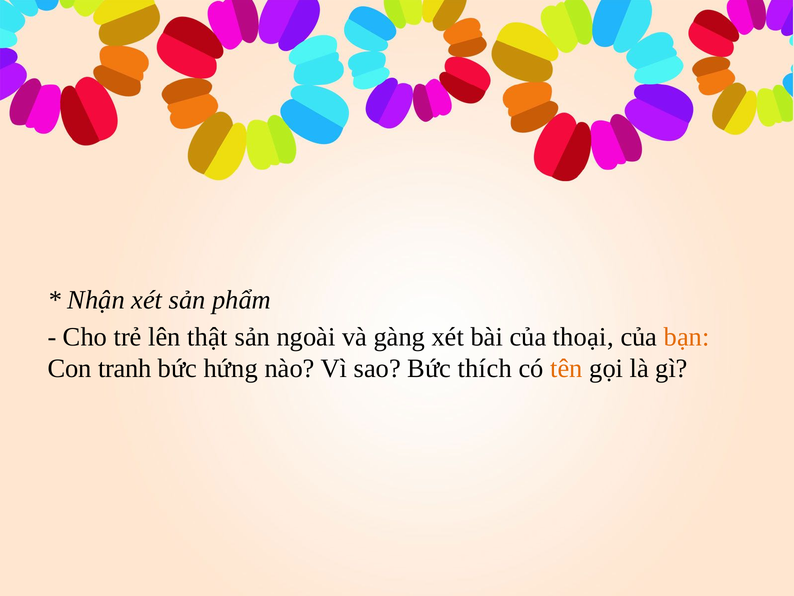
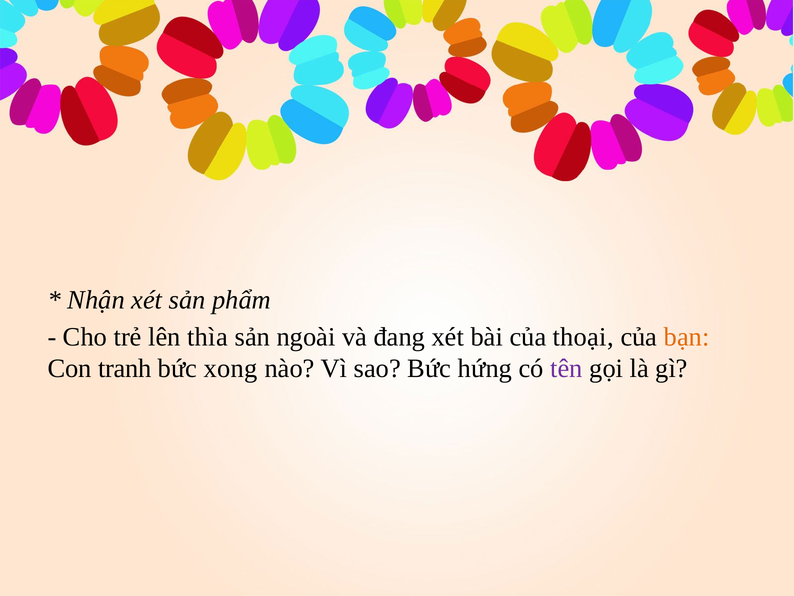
thật: thật -> thìa (208, 337)
gàng: gàng -> đang (399, 337)
hứng: hứng -> xong (231, 368)
thích: thích -> hứng (485, 368)
tên colour: orange -> purple (566, 368)
